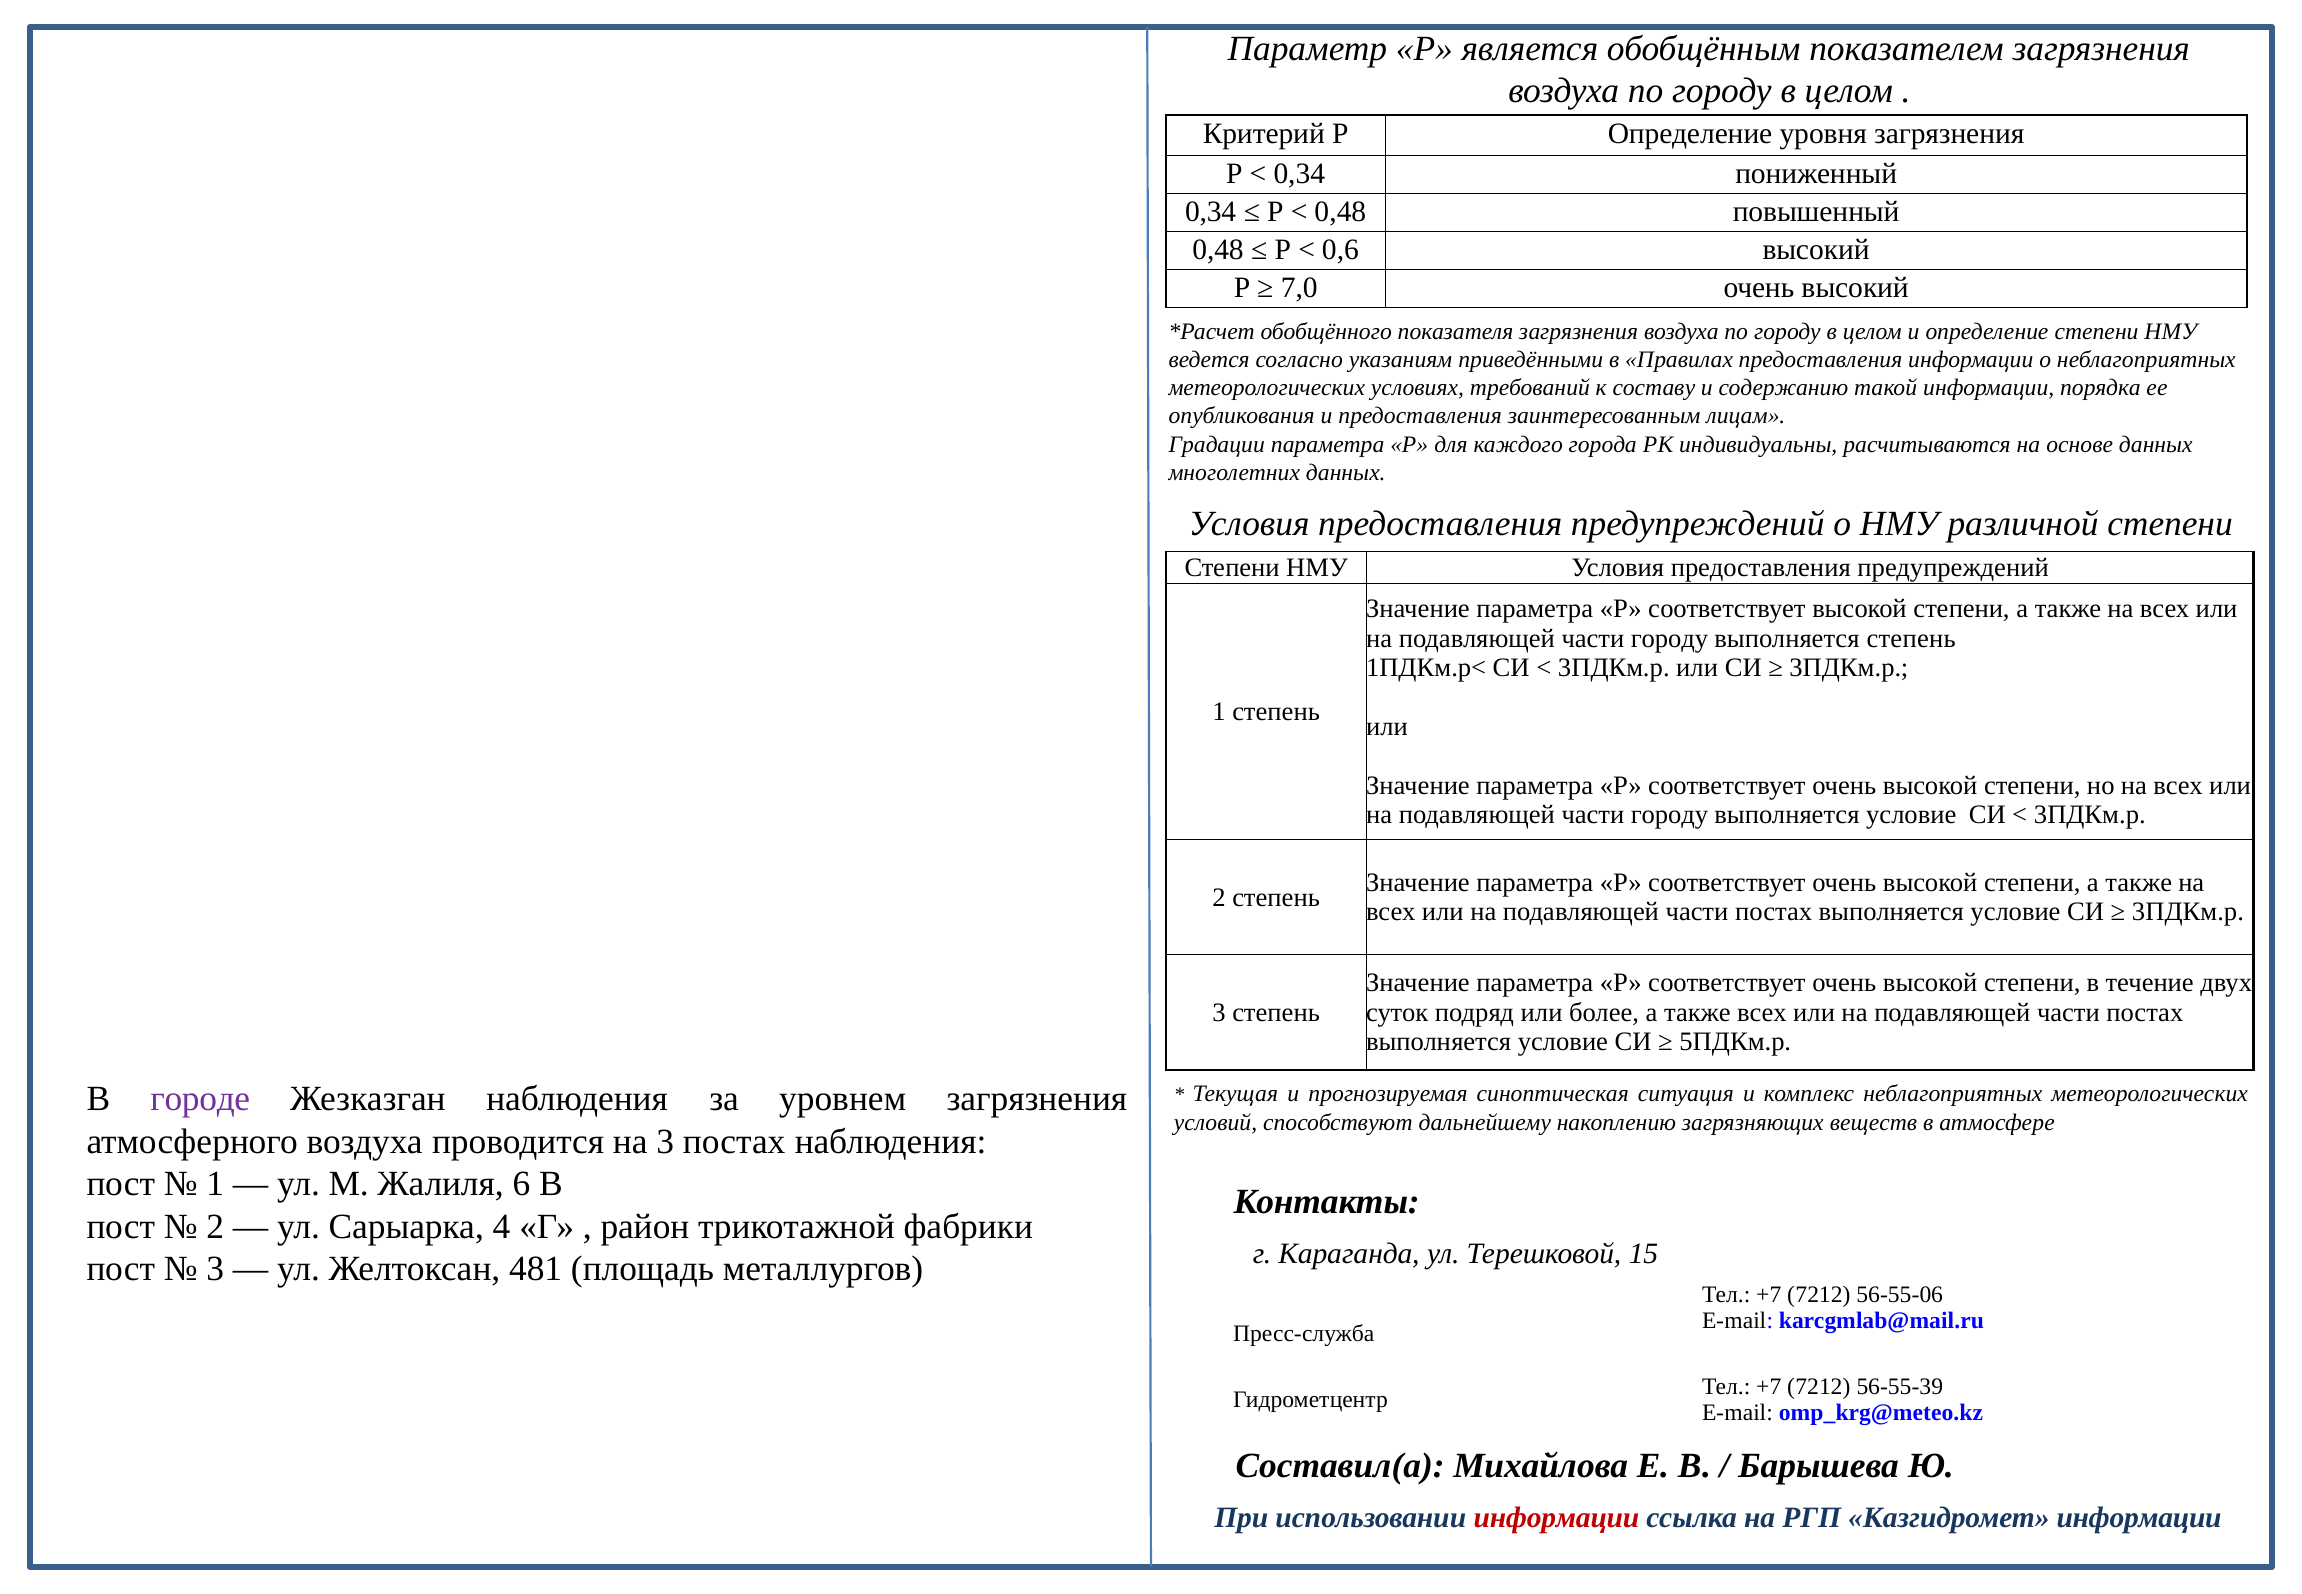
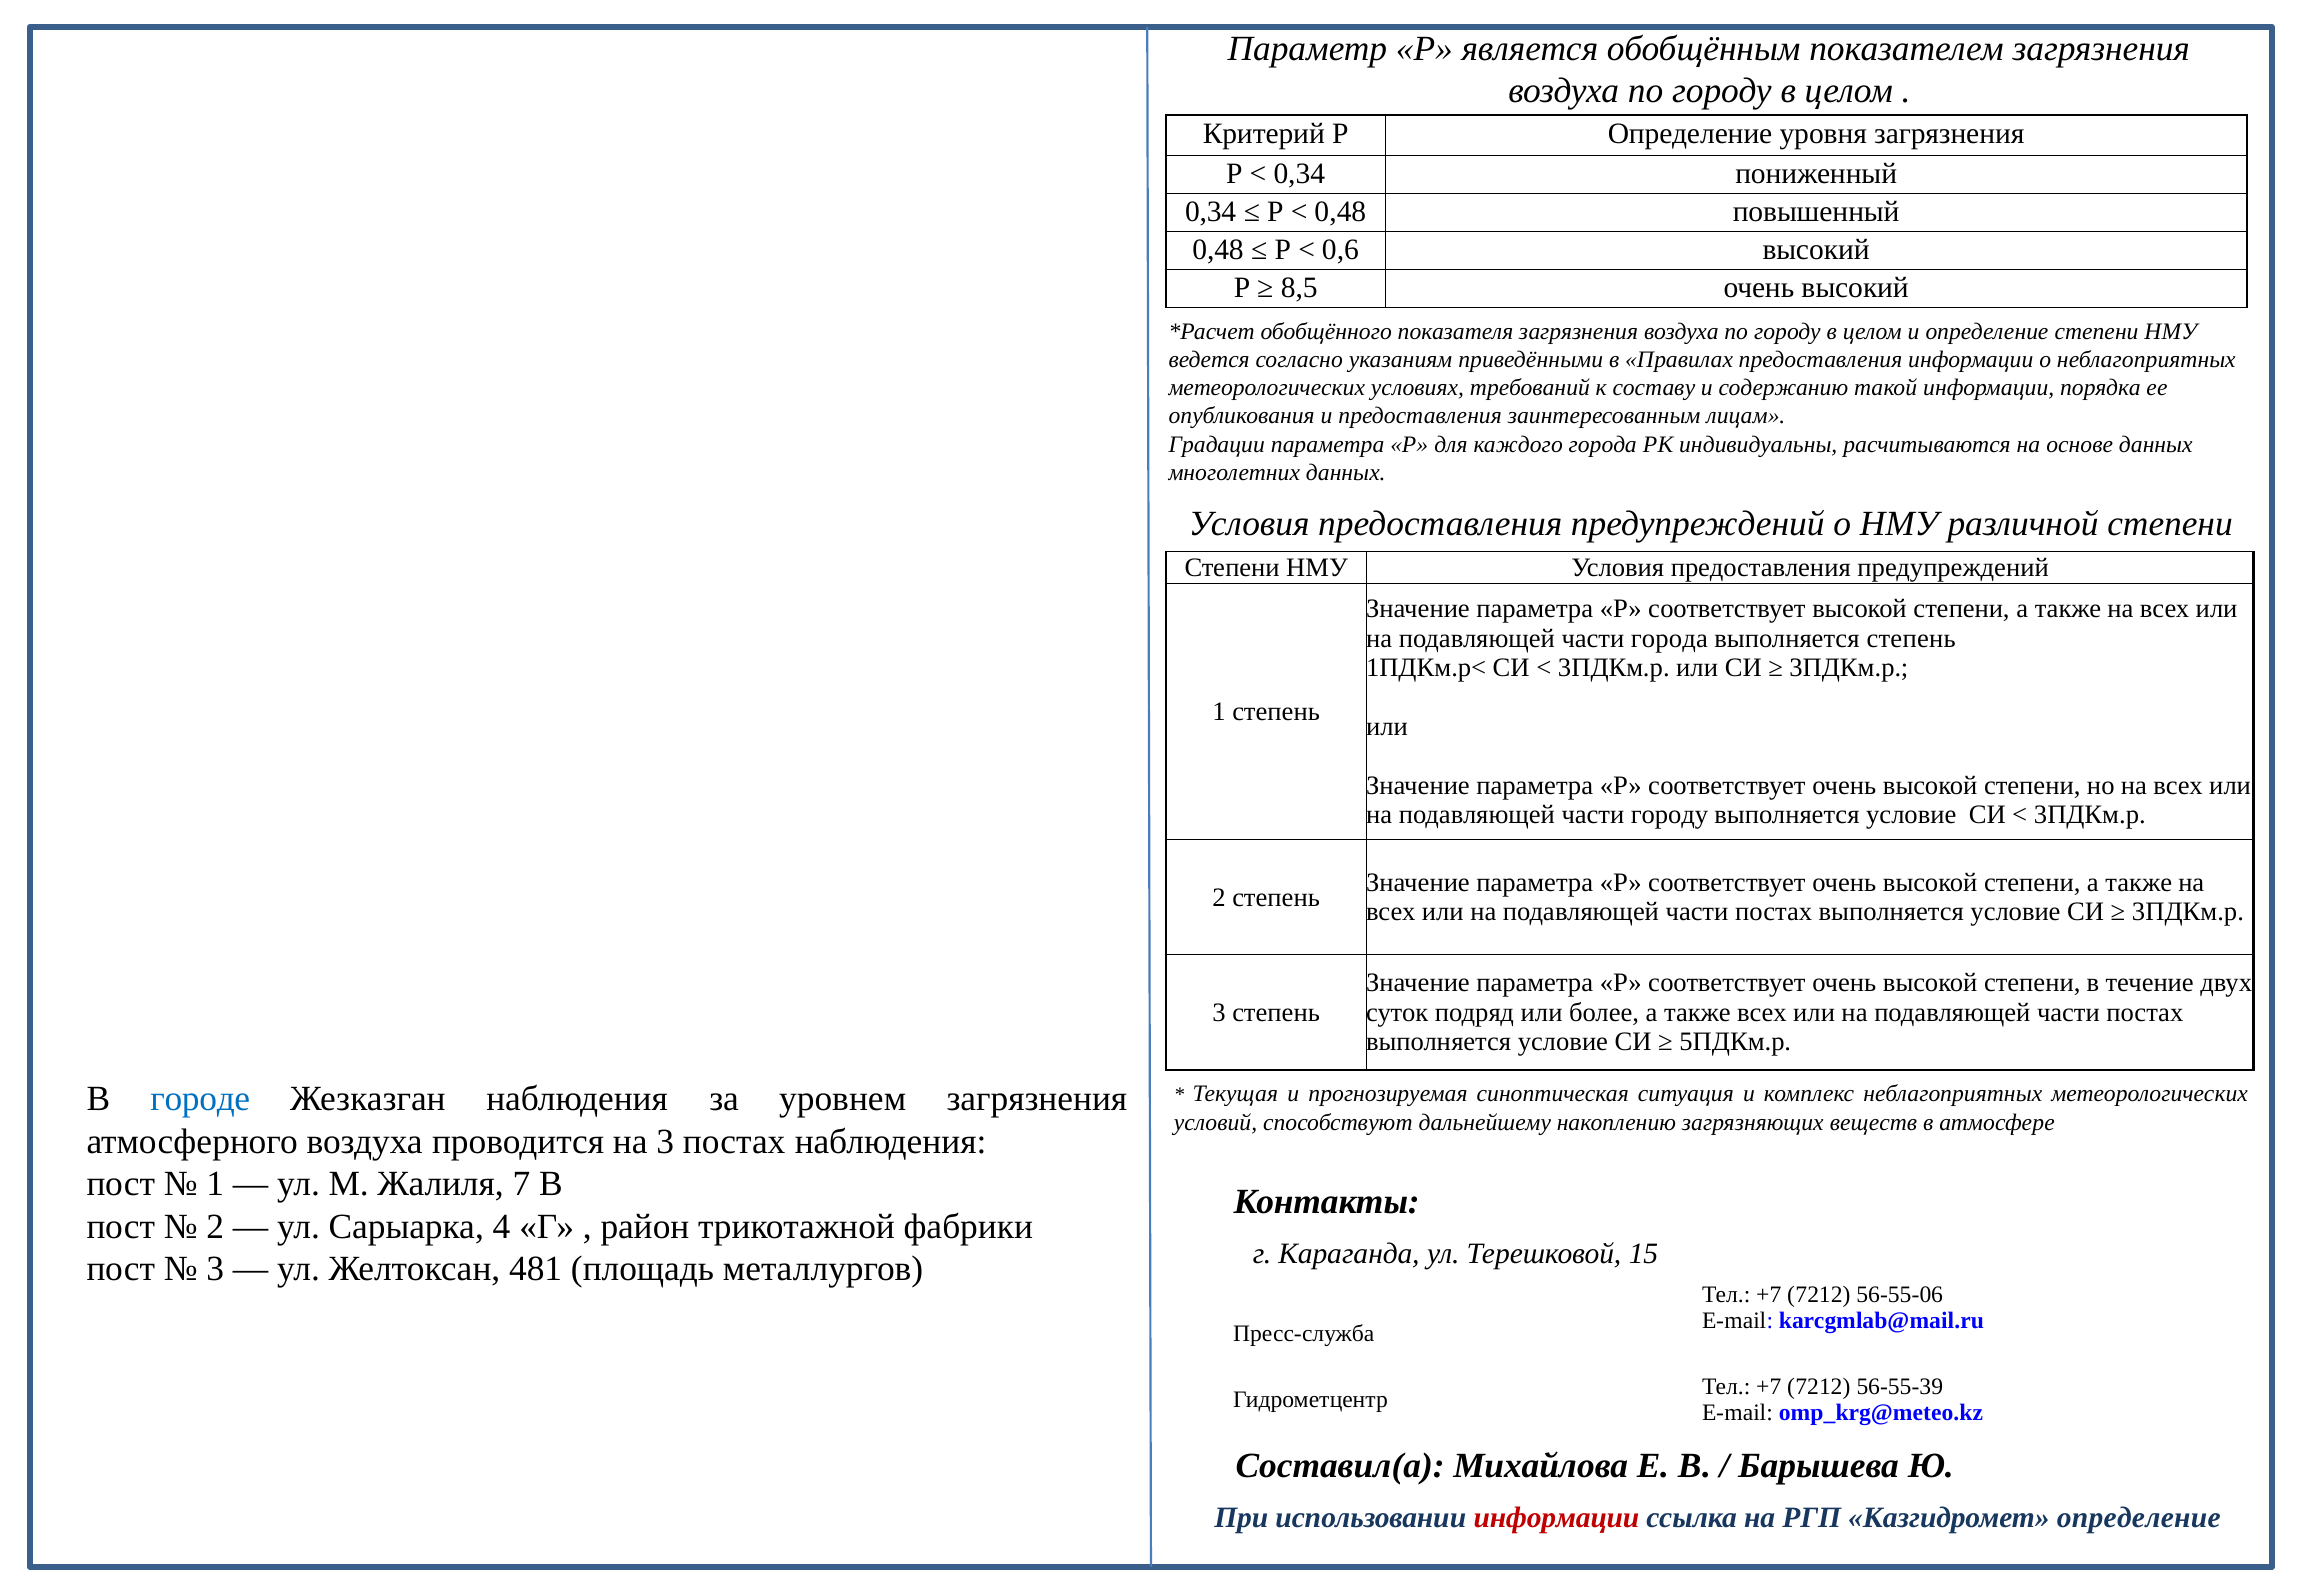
7,0: 7,0 -> 8,5 (1299, 288)
городу: городу -> города (1669, 638)
городе colour: purple -> blue (200, 1099)
6: 6 -> 7 (521, 1184)
Казгидромет информации: информации -> определение (2139, 1518)
